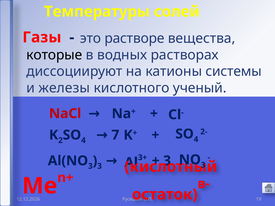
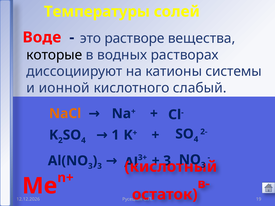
Газы: Газы -> Воде (42, 37)
железы: железы -> ионной (64, 88)
ученый: ученый -> слабый (200, 88)
NaCl colour: red -> orange (65, 114)
7: 7 -> 1 (115, 135)
